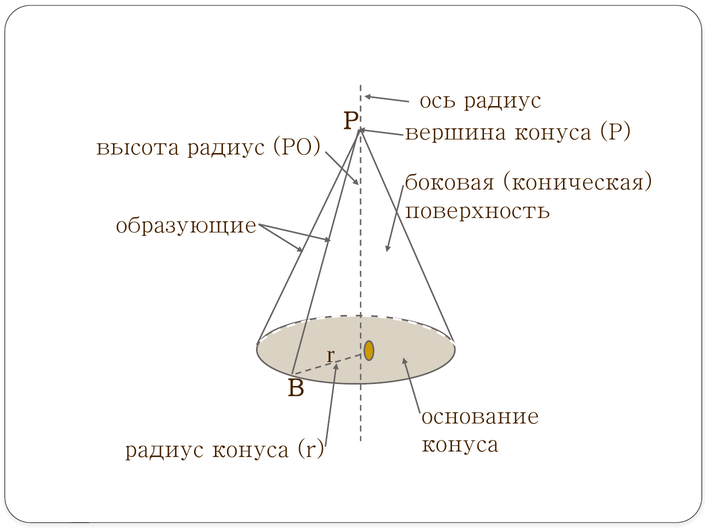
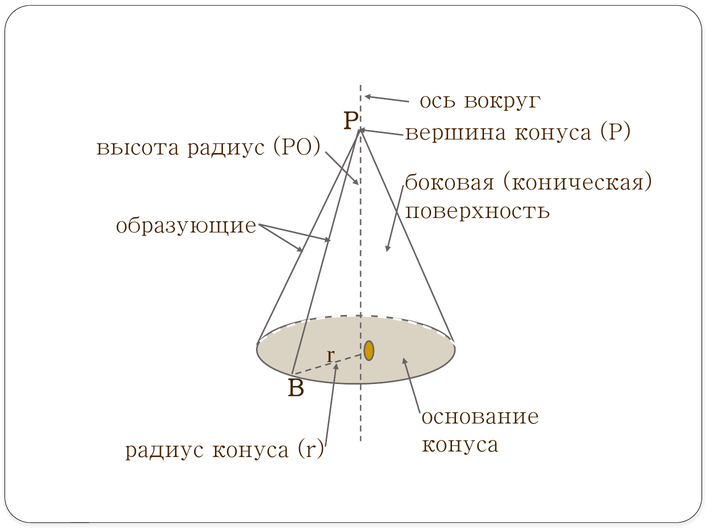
ось радиус: радиус -> вокруг (503, 100)
